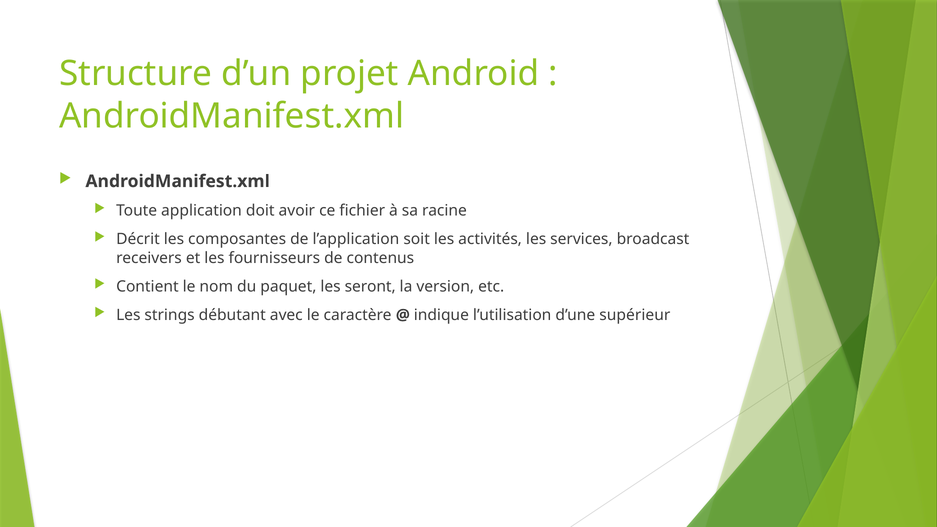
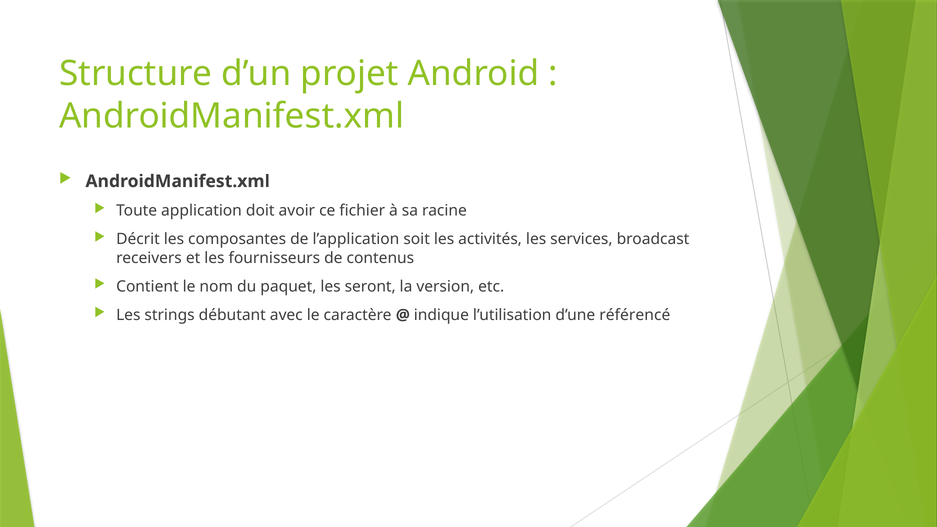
supérieur: supérieur -> référencé (635, 315)
